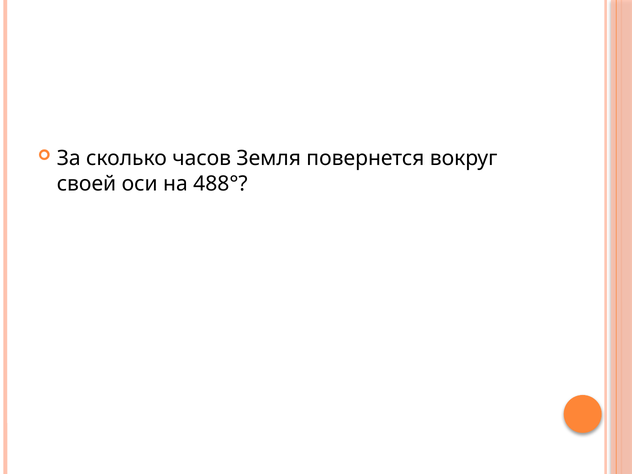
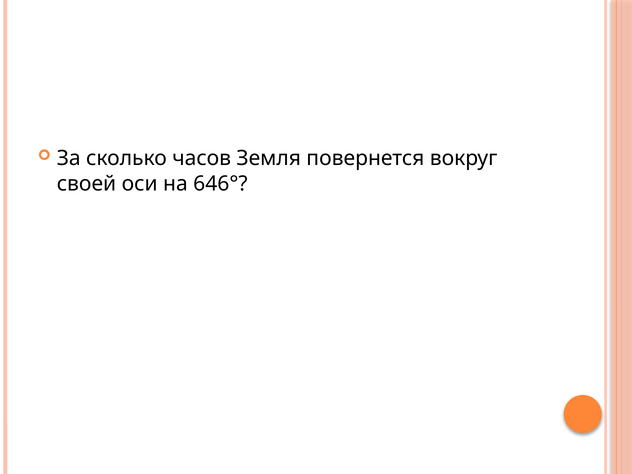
488°: 488° -> 646° (220, 184)
